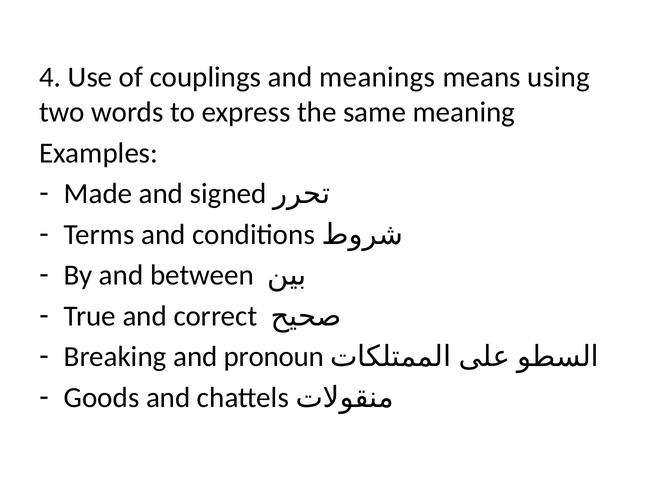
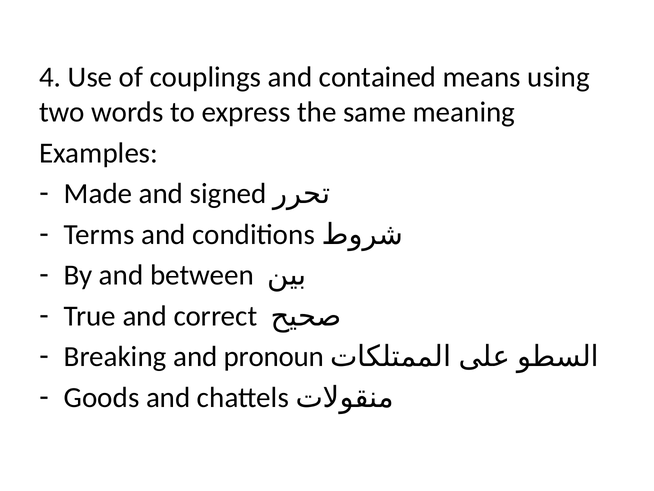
meanings: meanings -> contained (378, 77)
